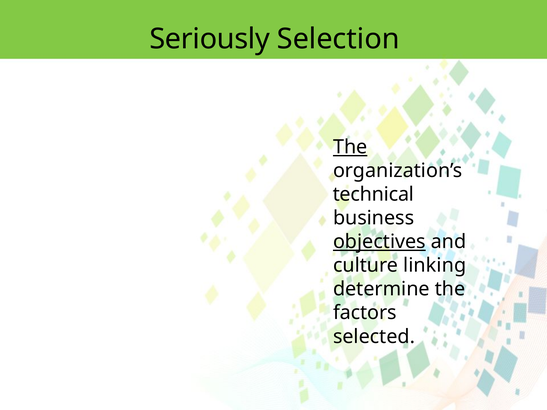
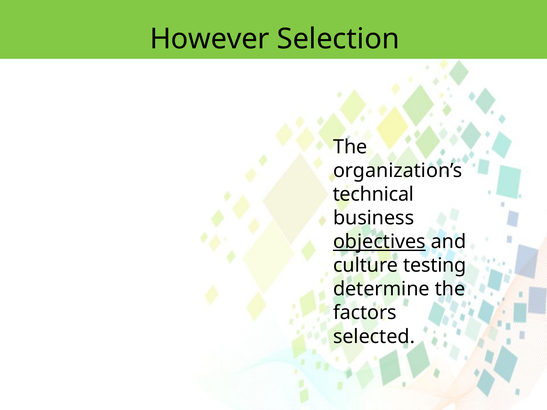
Seriously: Seriously -> However (210, 39)
The underline: present -> none (350, 147)
linking: linking -> testing (435, 266)
